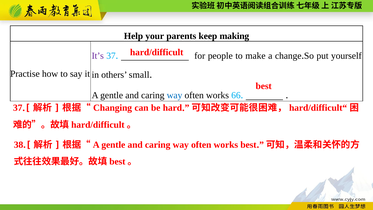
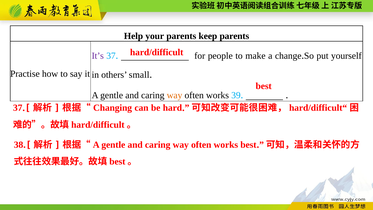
keep making: making -> parents (234, 36)
way colour: blue -> orange (175, 95)
66: 66 -> 39 (236, 95)
